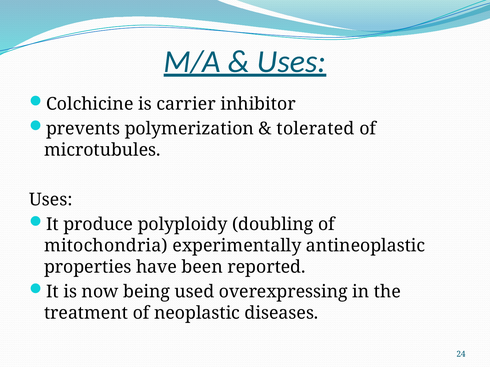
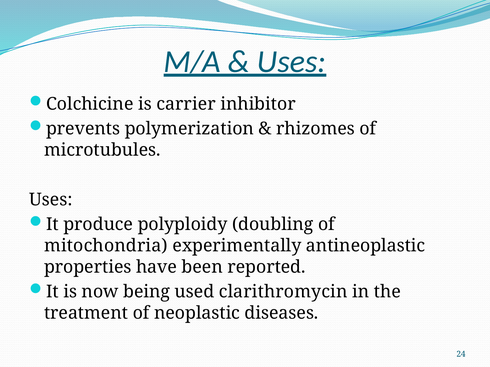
tolerated: tolerated -> rhizomes (316, 129)
overexpressing: overexpressing -> clarithromycin (283, 292)
